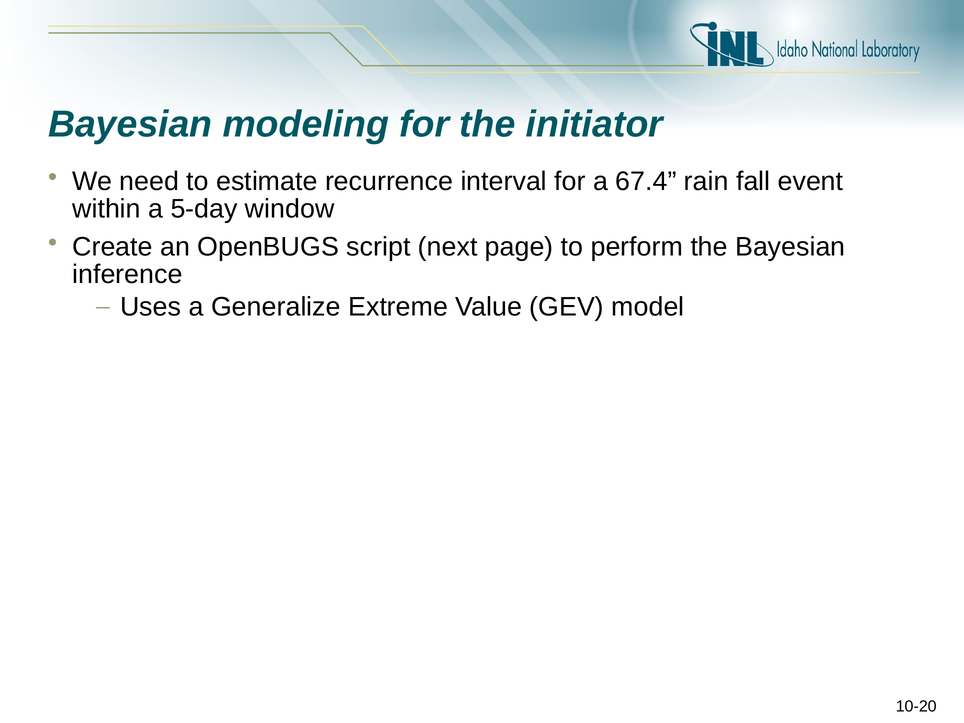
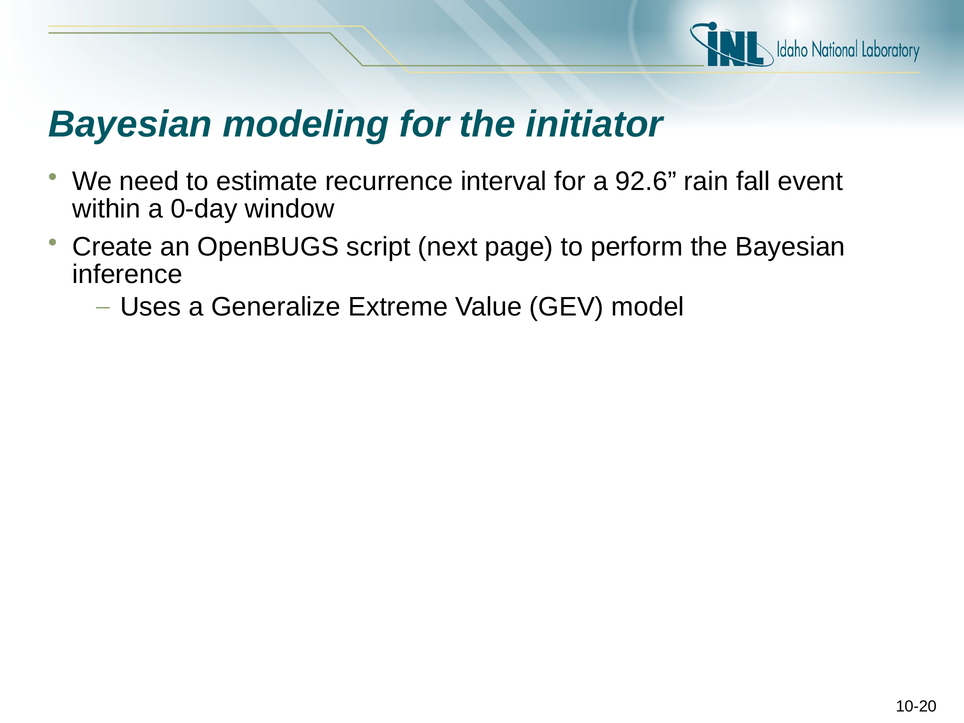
67.4: 67.4 -> 92.6 (646, 182)
5-day: 5-day -> 0-day (204, 209)
